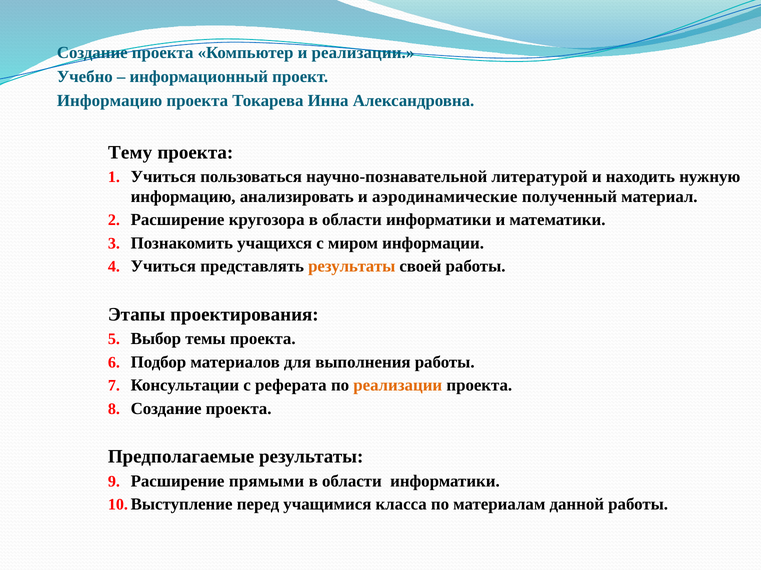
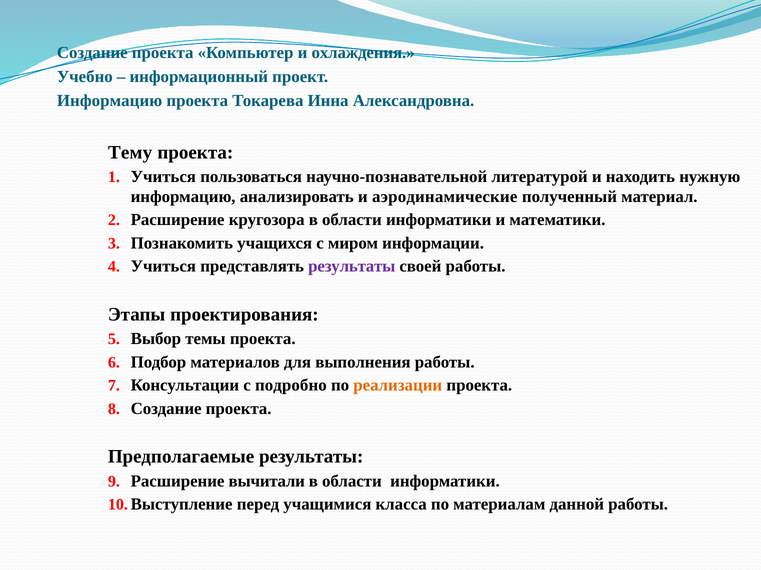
и реализации: реализации -> охлаждения (363, 53)
результаты colour: orange -> purple (352, 267)
реферата: реферата -> подробно (291, 386)
прямыми: прямыми -> вычитали (267, 482)
